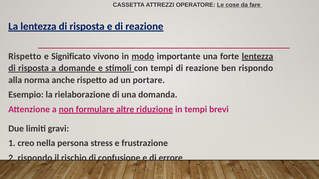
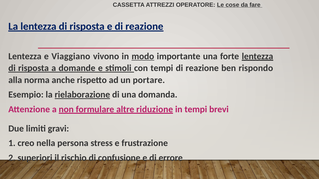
Rispetto: Rispetto -> Lentezza (25, 56)
Significato: Significato -> Viaggiano (71, 56)
rielaborazione underline: none -> present (82, 95)
2 rispondo: rispondo -> superiori (35, 158)
